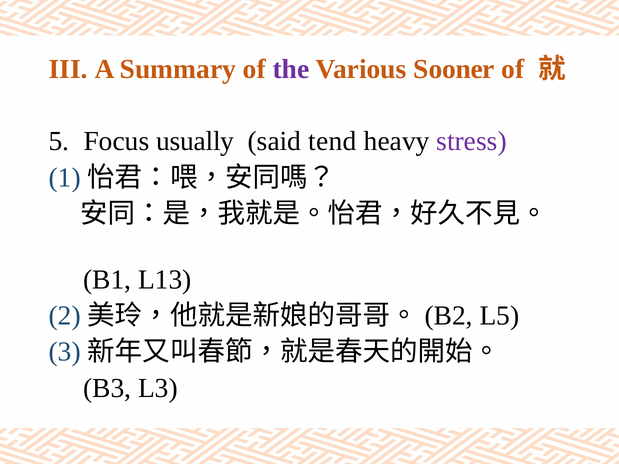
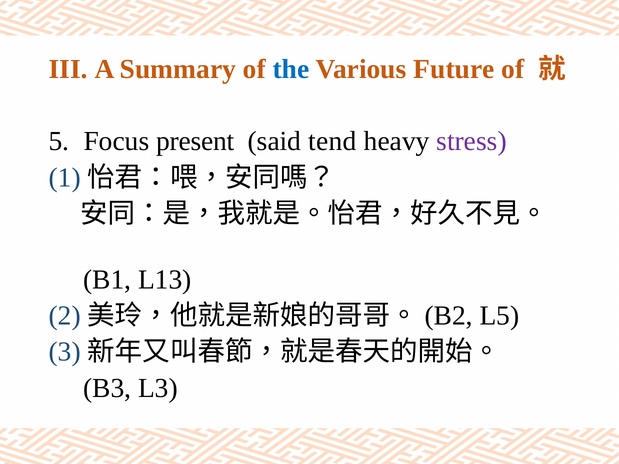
the colour: purple -> blue (291, 69)
Sooner: Sooner -> Future (454, 69)
usually: usually -> present (195, 141)
